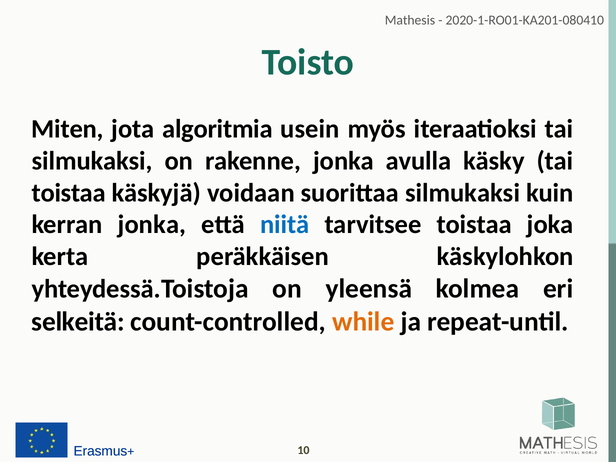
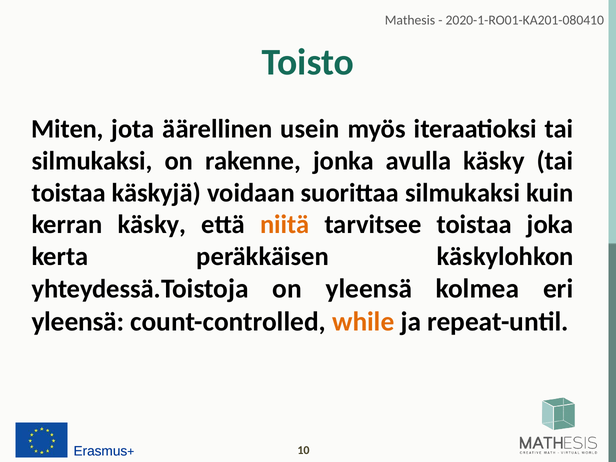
algoritmia: algoritmia -> äärellinen (217, 129)
kerran jonka: jonka -> käsky (152, 225)
niitä colour: blue -> orange (285, 225)
selkeitä: selkeitä -> yleensä (78, 322)
